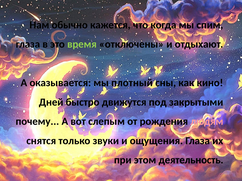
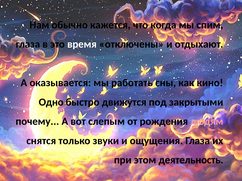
время colour: light green -> white (82, 44)
плотный: плотный -> работать (132, 83)
Дней: Дней -> Одно (51, 102)
